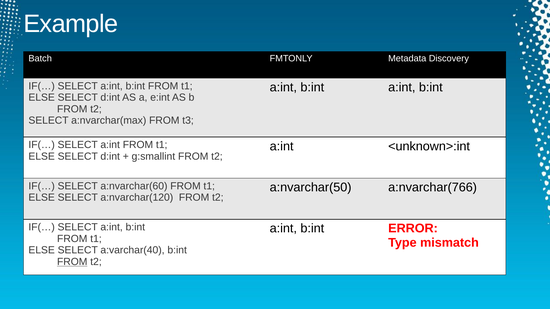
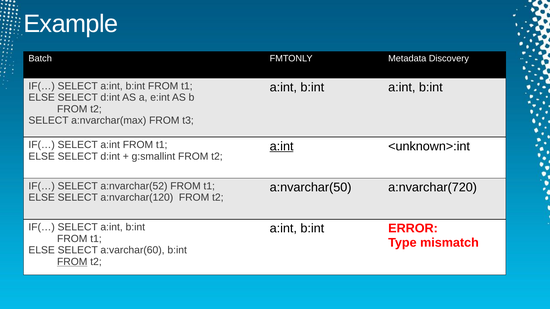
a:int underline: none -> present (282, 146)
a:nvarchar(60: a:nvarchar(60 -> a:nvarchar(52 (134, 186)
a:nvarchar(766: a:nvarchar(766 -> a:nvarchar(720 (433, 188)
a:varchar(40: a:varchar(40 -> a:varchar(60 (133, 251)
